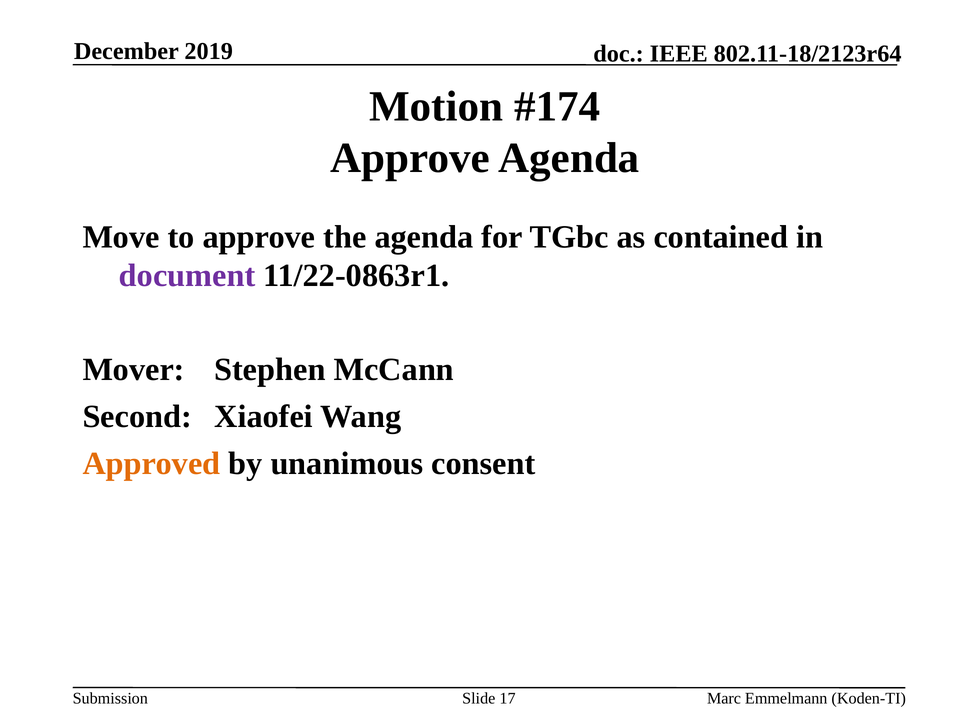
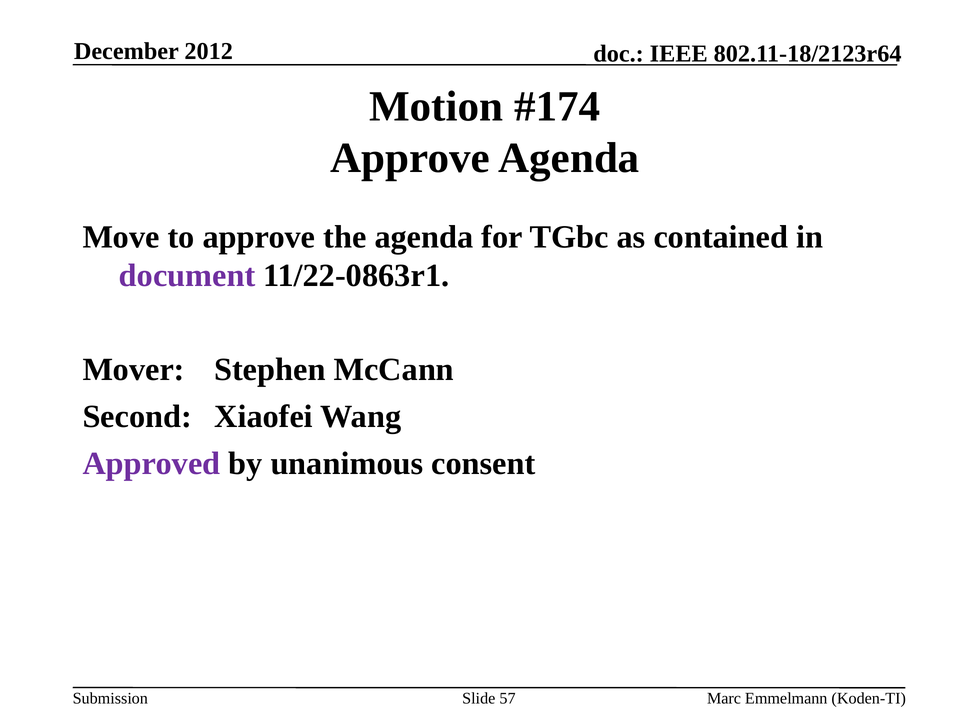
2019: 2019 -> 2012 (209, 51)
Approved colour: orange -> purple (151, 463)
17: 17 -> 57 (508, 698)
